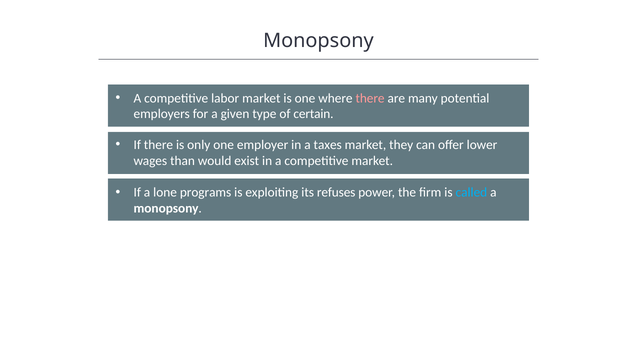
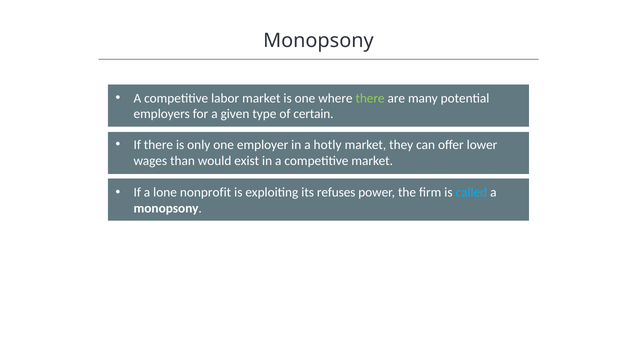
there colour: pink -> light green (370, 98)
taxes: taxes -> hotly (328, 145)
programs: programs -> nonprofit (206, 193)
